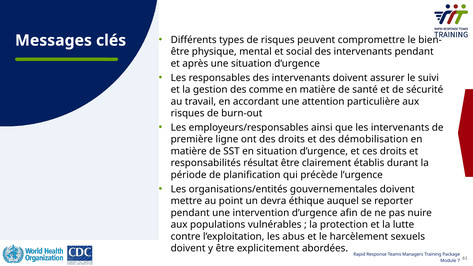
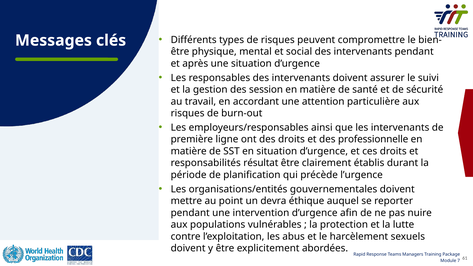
comme: comme -> session (266, 90)
démobilisation: démobilisation -> professionnelle (373, 139)
